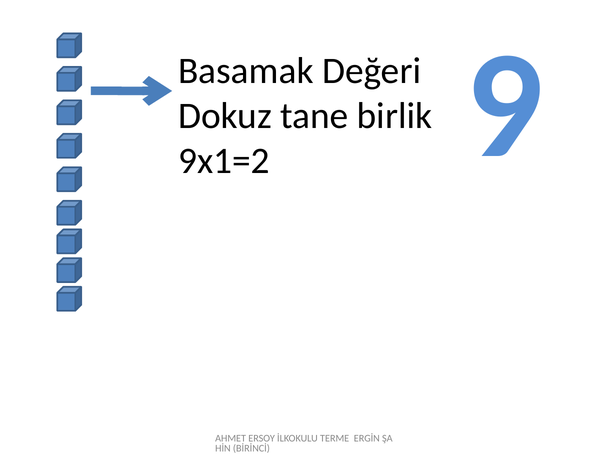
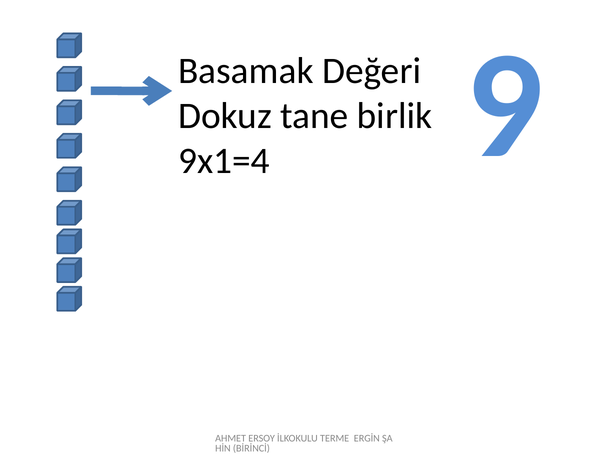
9x1=2: 9x1=2 -> 9x1=4 (224, 161)
